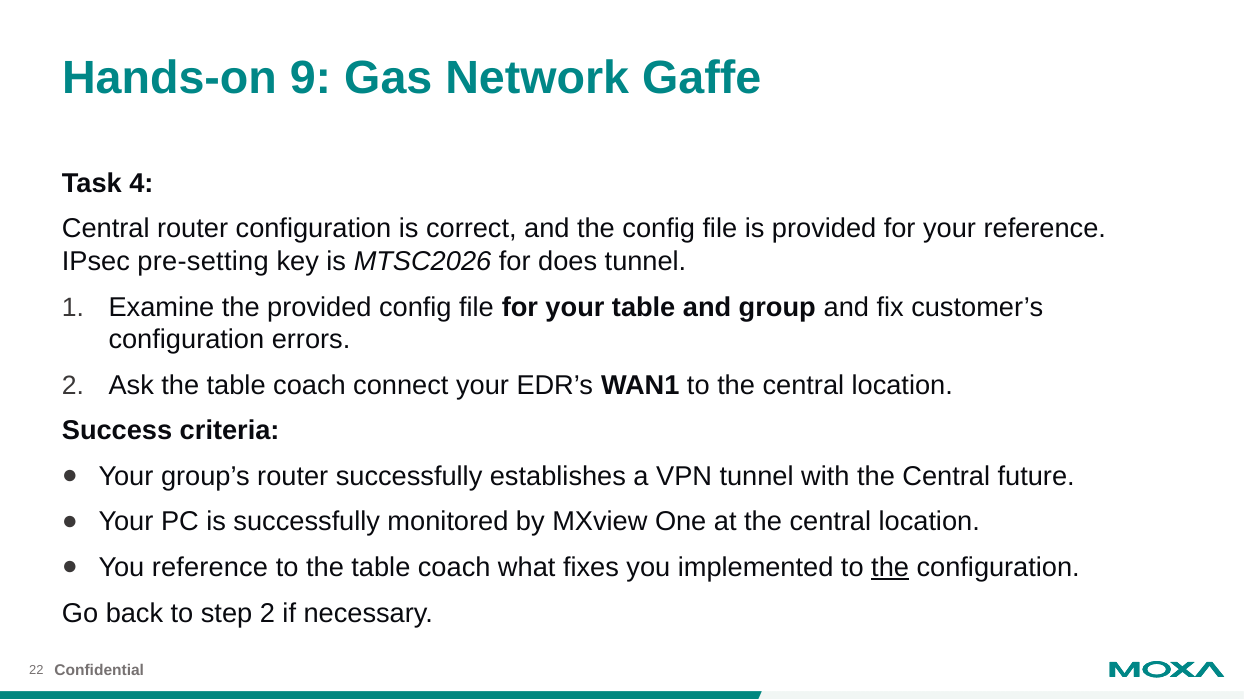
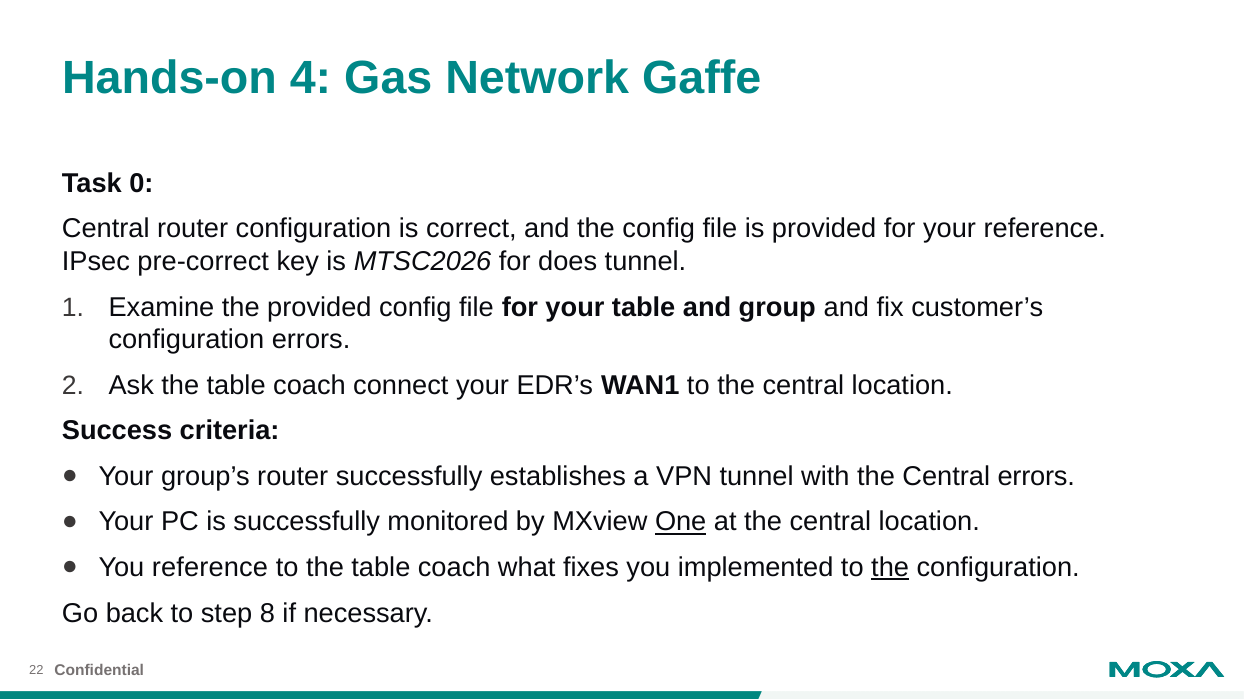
9: 9 -> 4 (311, 79)
4: 4 -> 0 (141, 184)
pre-setting: pre-setting -> pre-correct (203, 262)
Central future: future -> errors (1036, 477)
One underline: none -> present (681, 523)
step 2: 2 -> 8 (267, 614)
